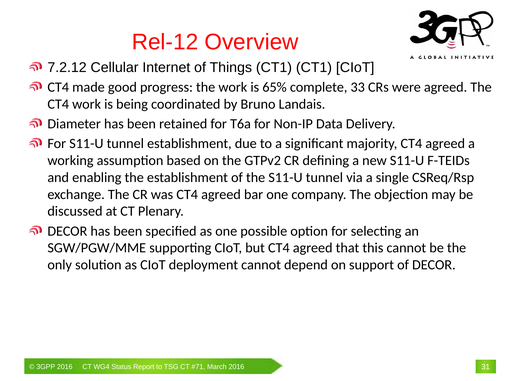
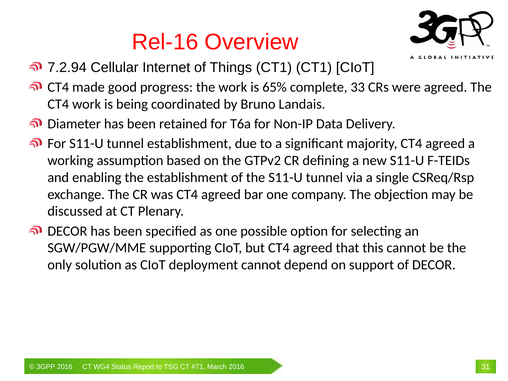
Rel-12: Rel-12 -> Rel-16 (165, 42)
7.2.12: 7.2.12 -> 7.2.94 (67, 67)
